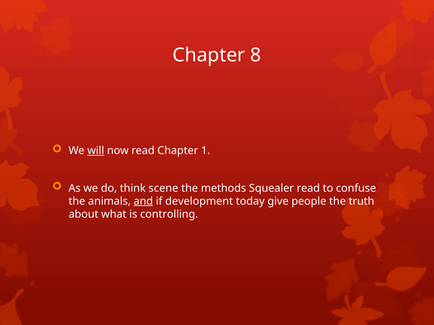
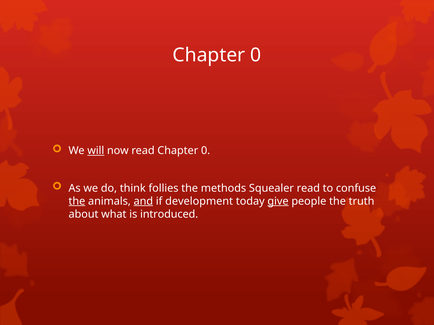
8: 8 -> 0 (256, 55)
read Chapter 1: 1 -> 0 (206, 151)
scene: scene -> follies (163, 188)
the underline: none -> present (77, 201)
give underline: none -> present (278, 201)
controlling: controlling -> introduced (169, 214)
